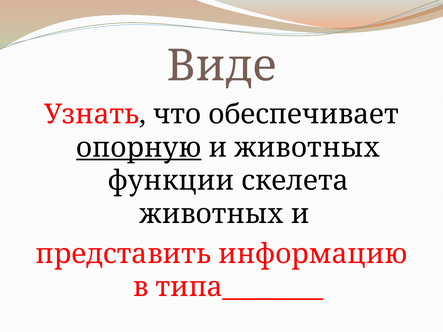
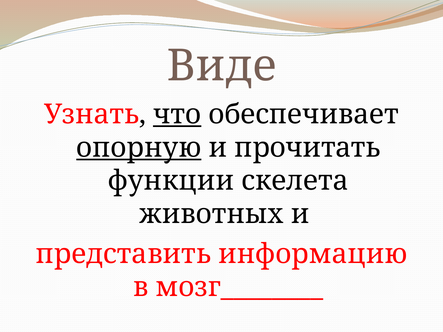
что underline: none -> present (177, 114)
и животных: животных -> прочитать (307, 148)
типа________: типа________ -> мозг________ (239, 287)
